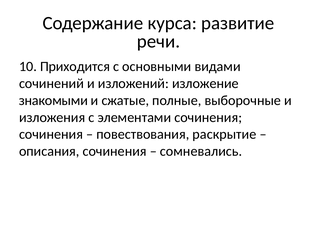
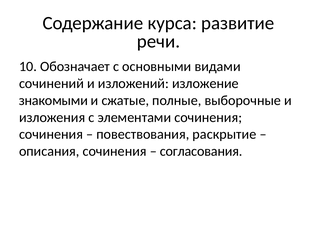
Приходится: Приходится -> Обозначает (75, 67)
сомневались: сомневались -> согласования (201, 151)
